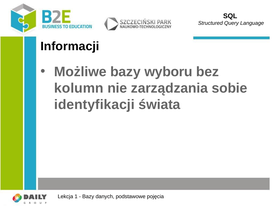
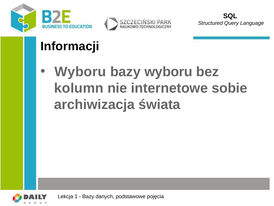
Możliwe: Możliwe -> Wyboru (80, 72)
zarządzania: zarządzania -> internetowe (169, 88)
identyfikacji: identyfikacji -> archiwizacja (94, 104)
